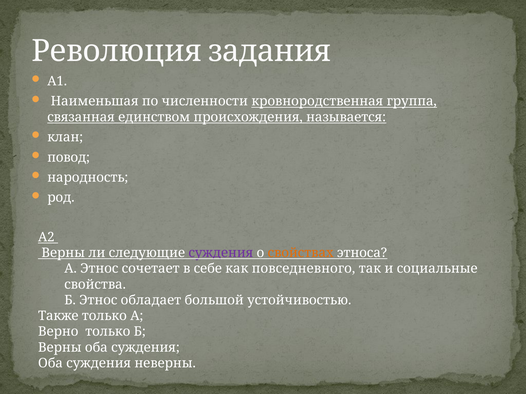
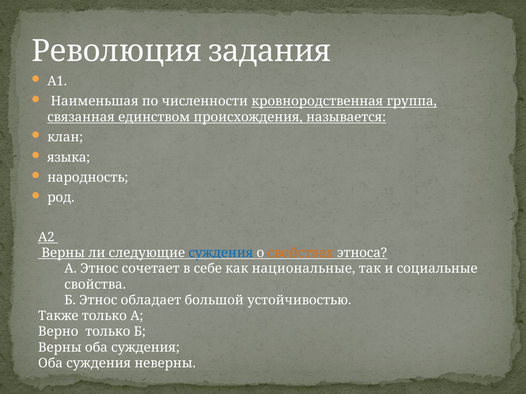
повод: повод -> языка (69, 158)
суждения colour: purple -> blue (221, 253)
повседневного: повседневного -> национальные (304, 269)
